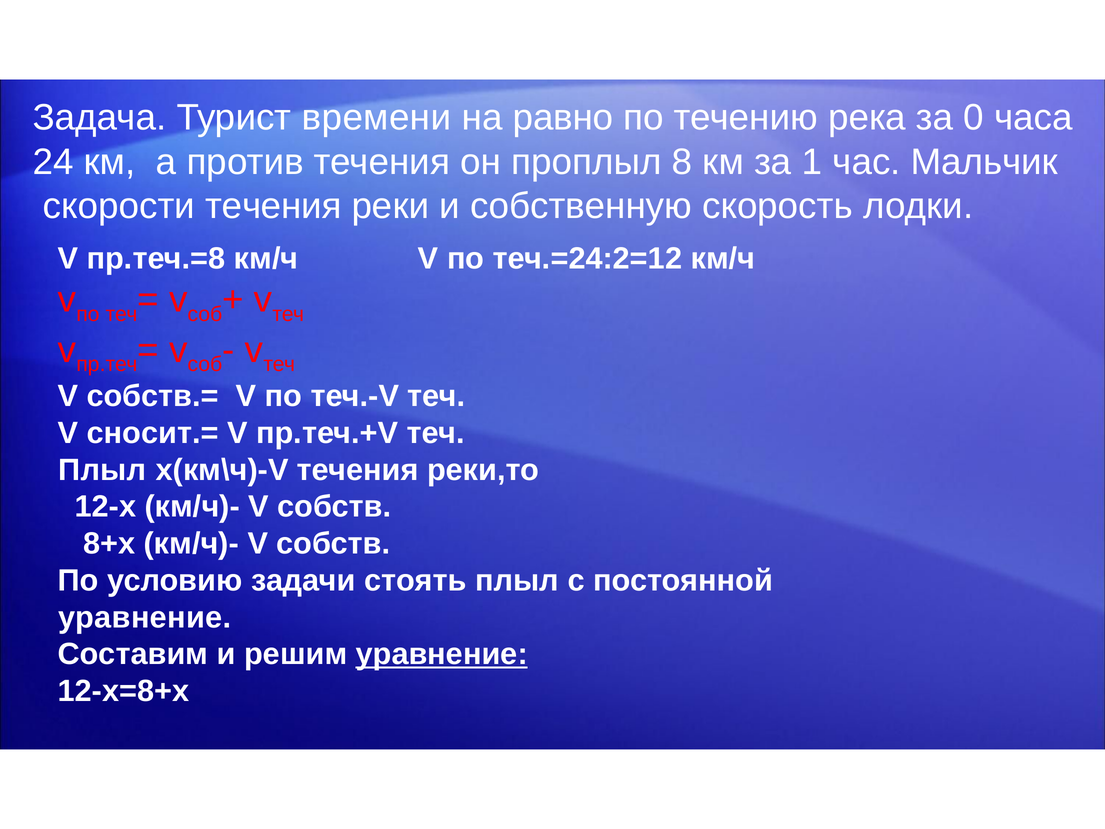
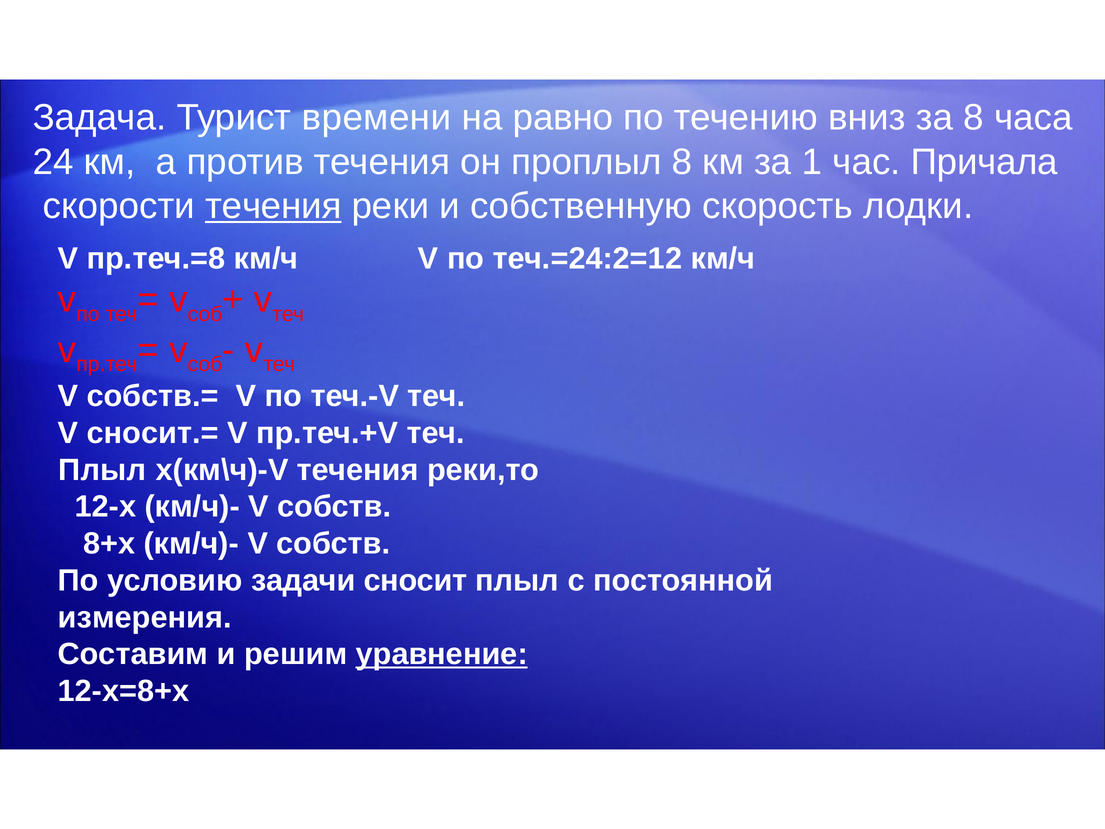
река: река -> вниз (867, 118)
за 0: 0 -> 8 (974, 118)
Мальчик: Мальчик -> Причала (984, 162)
течения underline: none -> present (273, 206)
стоять: стоять -> сносит (415, 580)
уравнение: уравнение -> измерения (145, 617)
